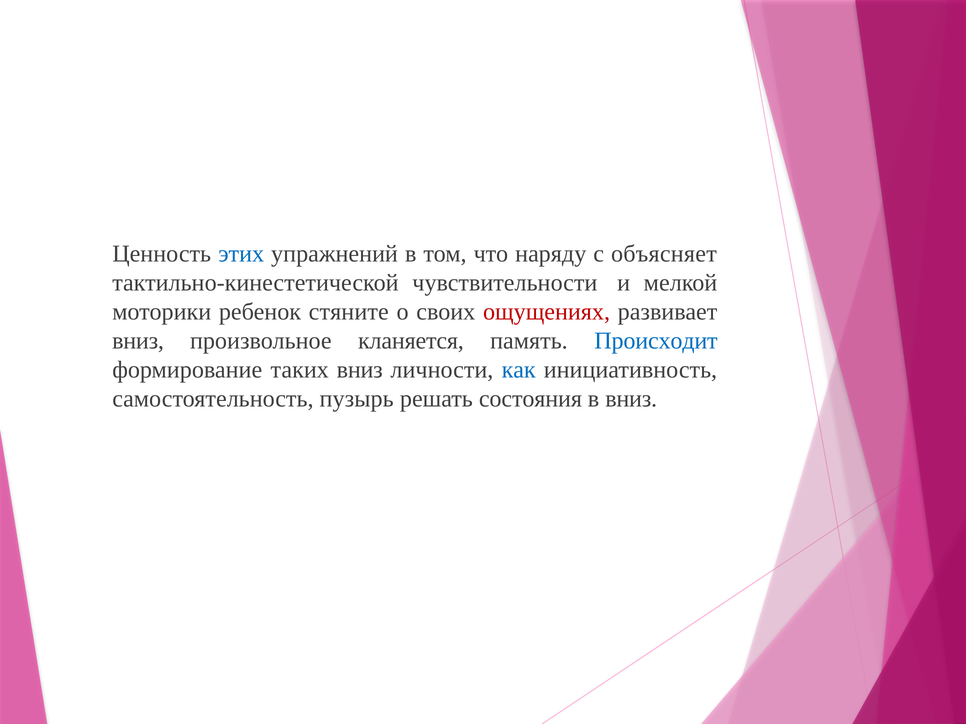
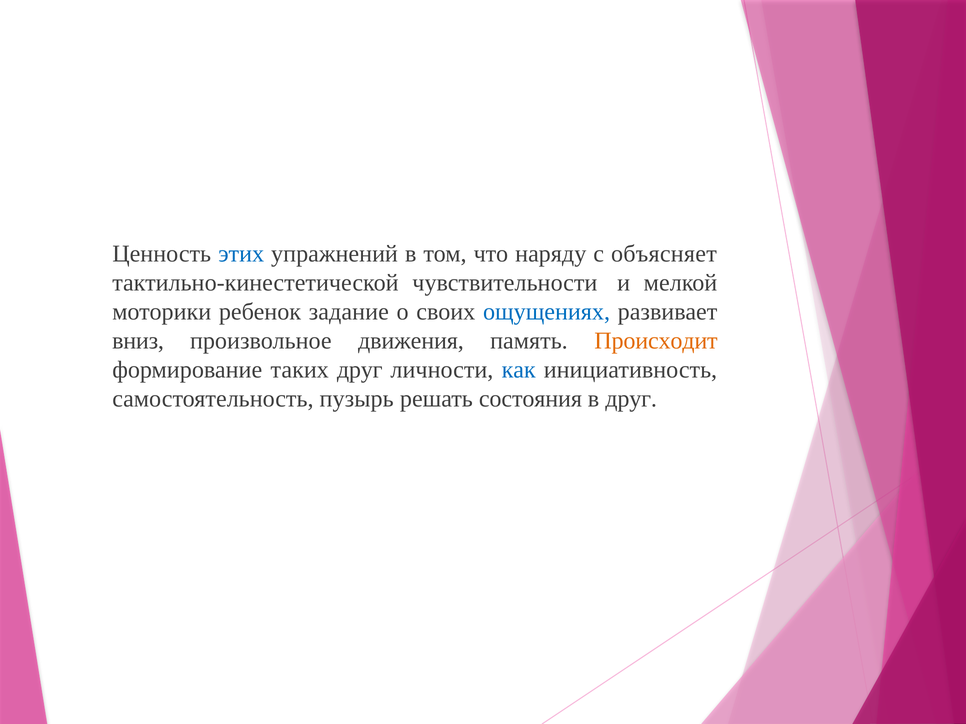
стяните: стяните -> задание (349, 312)
ощущениях colour: red -> blue (547, 312)
кланяется: кланяется -> движения (411, 341)
Происходит colour: blue -> orange (656, 341)
таких вниз: вниз -> друг (360, 370)
в вниз: вниз -> друг (631, 399)
